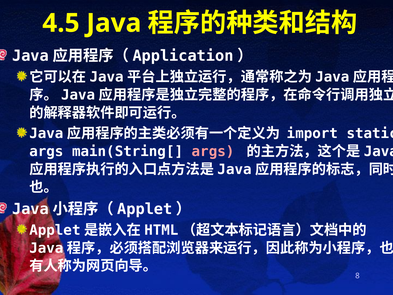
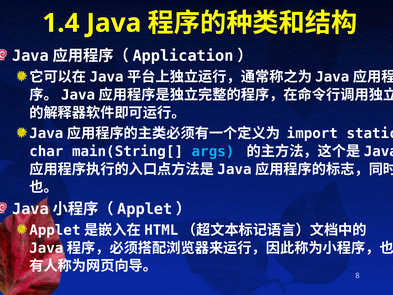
4.5: 4.5 -> 1.4 (61, 23)
args: args -> char (46, 151)
args colour: pink -> light blue (213, 151)
